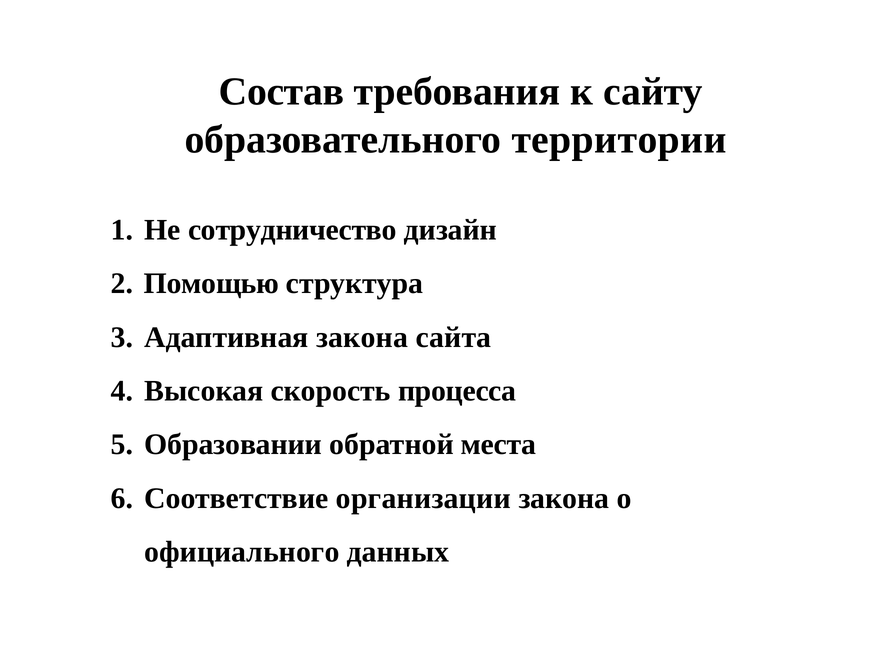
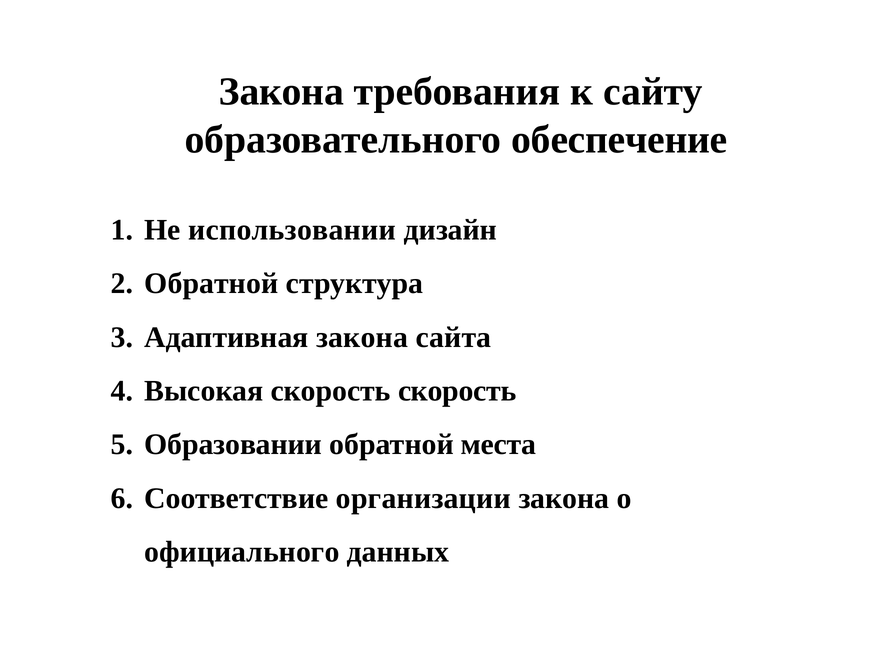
Состав: Состав -> Закона (281, 92)
территории: территории -> обеспечение (619, 139)
сотрудничество: сотрудничество -> использовании (292, 230)
Помощью: Помощью -> Обратной (211, 283)
скорость процесса: процесса -> скорость (457, 391)
